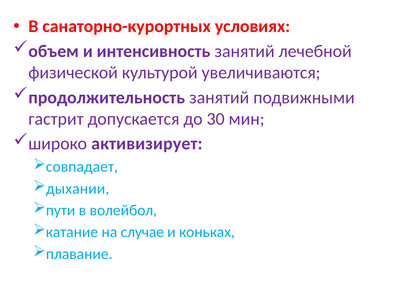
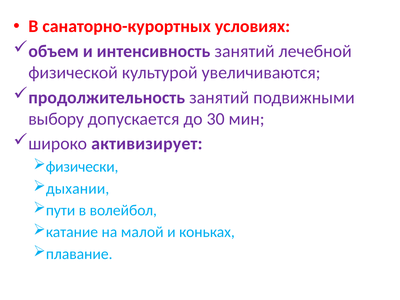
гастрит: гастрит -> выбору (56, 119)
совпадает: совпадает -> физически (82, 167)
случае: случае -> малой (142, 232)
